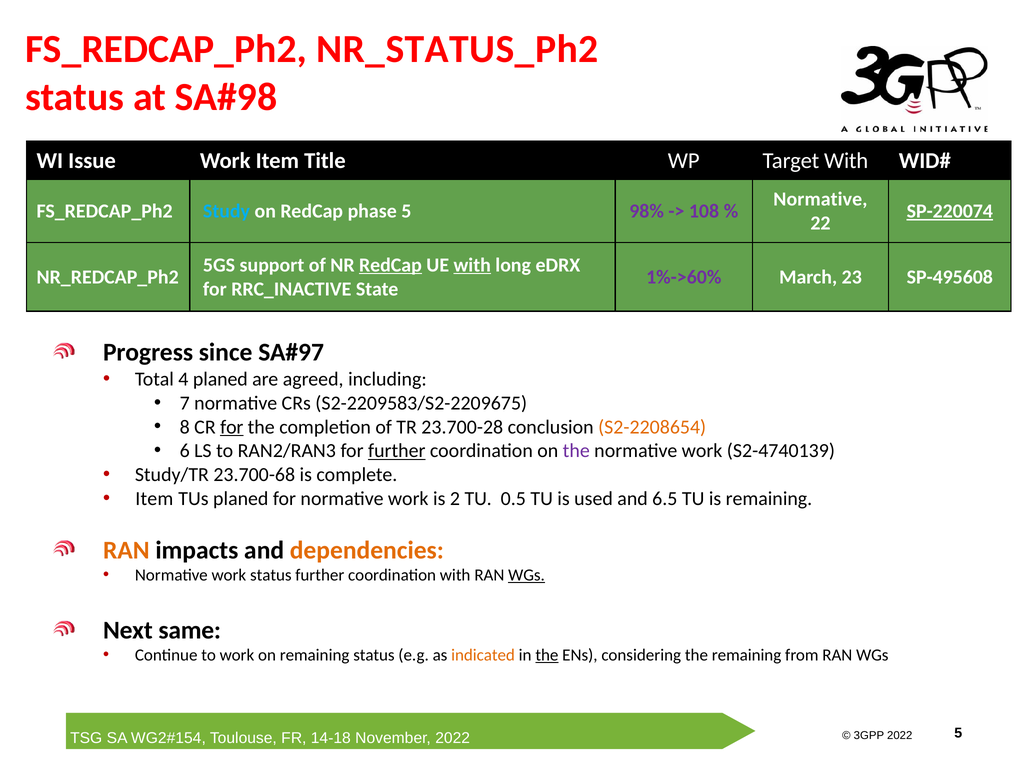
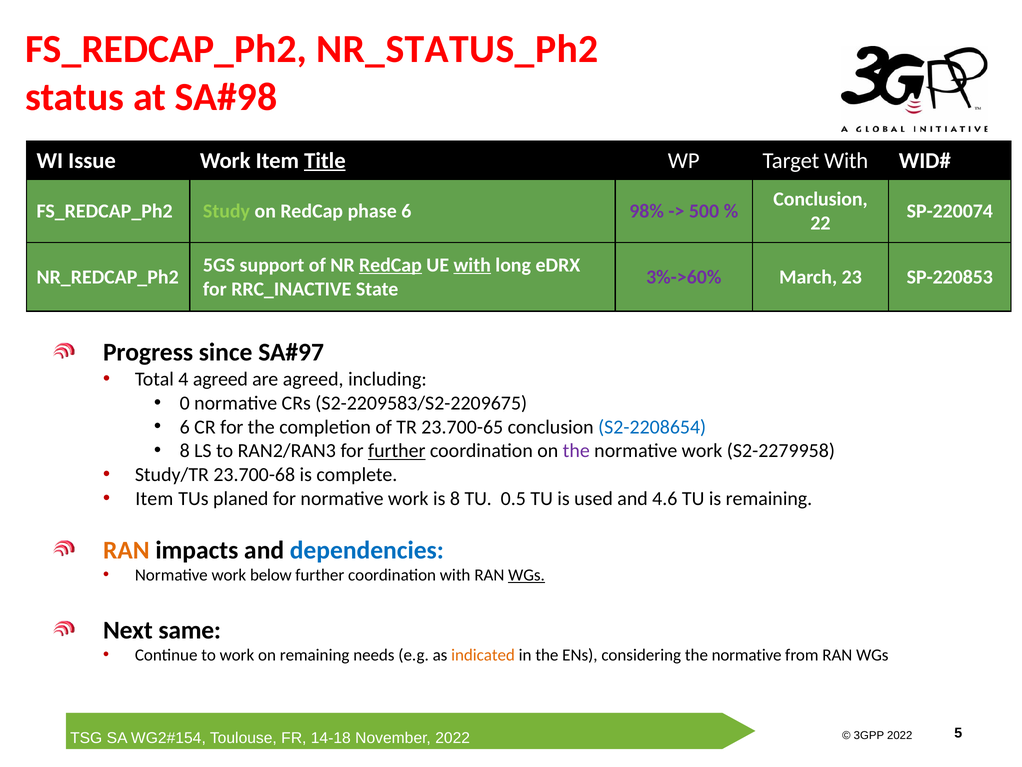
Title underline: none -> present (325, 160)
Normative: Normative -> Conclusion (820, 199)
Study colour: light blue -> light green (227, 211)
phase 5: 5 -> 6 (406, 211)
108: 108 -> 500 (704, 211)
SP-220074 underline: present -> none (950, 211)
1%->60%: 1%->60% -> 3%->60% (684, 277)
SP-495608: SP-495608 -> SP-220853 (950, 277)
4 planed: planed -> agreed (220, 379)
7: 7 -> 0 (185, 403)
8: 8 -> 6 (185, 427)
for underline: present -> none (232, 427)
23.700-28: 23.700-28 -> 23.700-65 (462, 427)
S2-2208654 colour: orange -> blue (652, 427)
6: 6 -> 8 (185, 451)
S2-4740139: S2-4740139 -> S2-2279958 (781, 451)
is 2: 2 -> 8 (455, 498)
6.5: 6.5 -> 4.6 (665, 498)
dependencies colour: orange -> blue (367, 550)
work status: status -> below (271, 575)
remaining status: status -> needs (374, 655)
the underline: present -> none (547, 655)
considering the remaining: remaining -> normative (747, 655)
